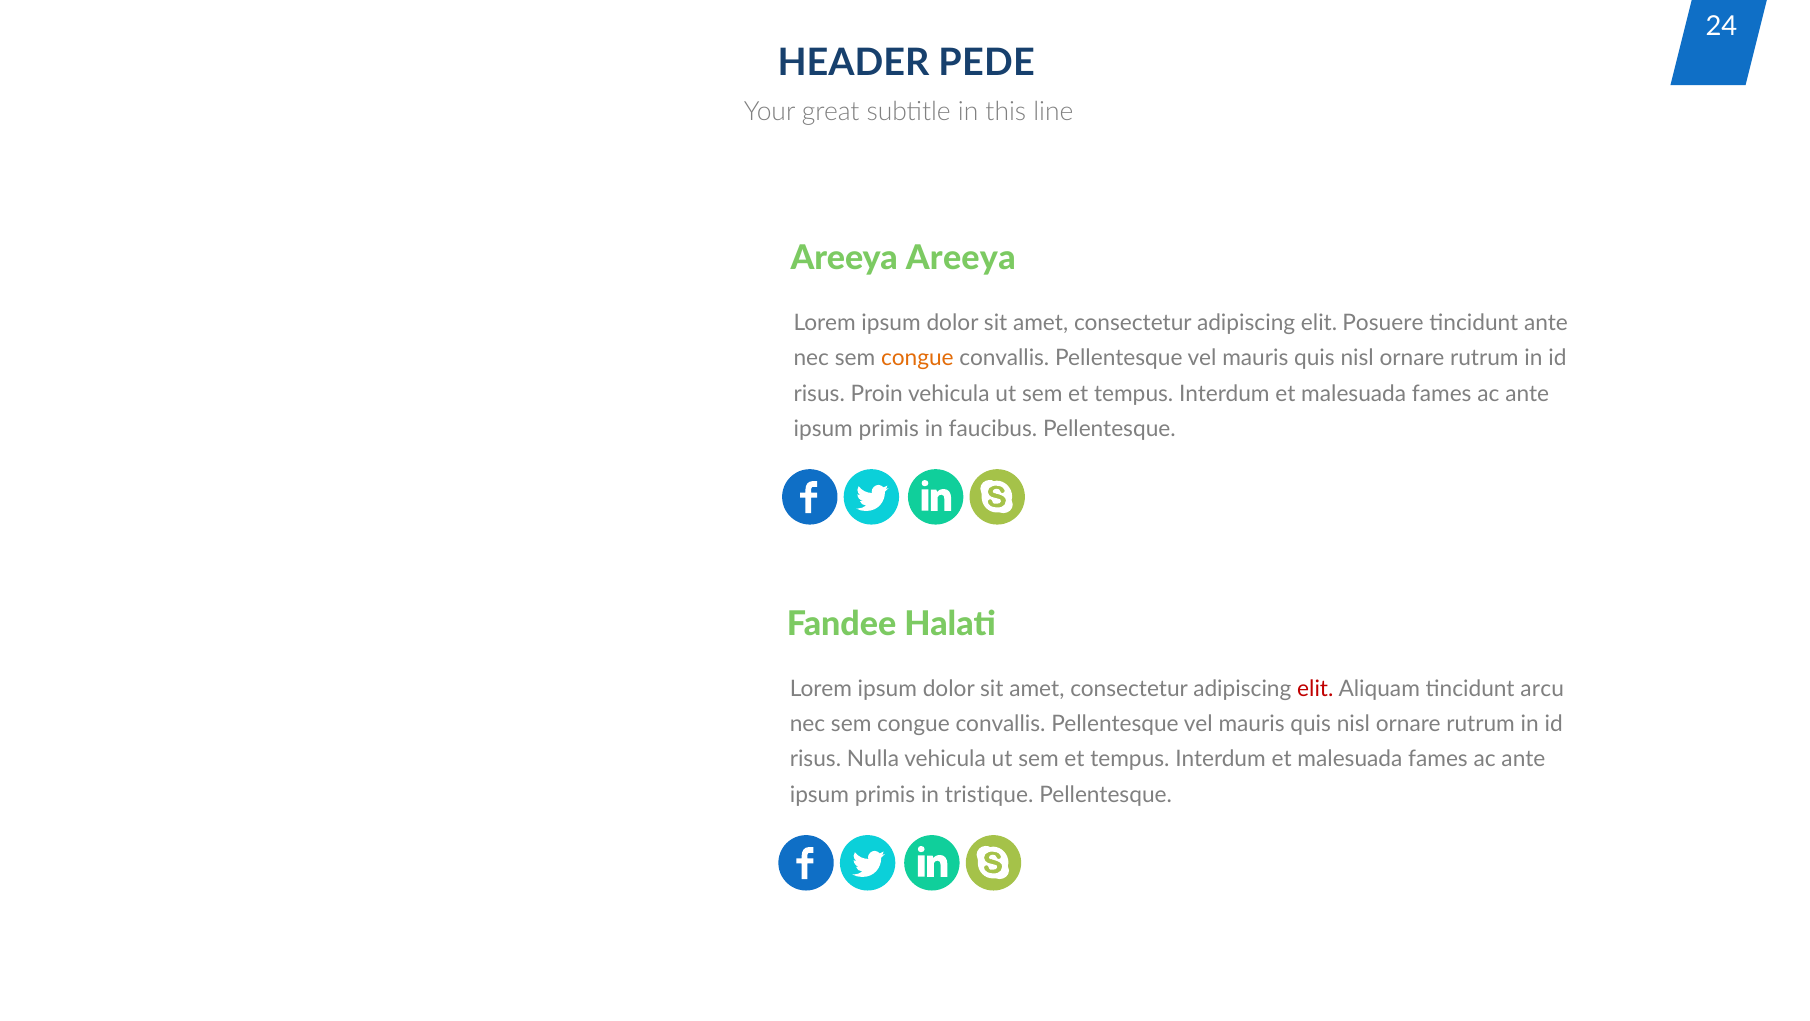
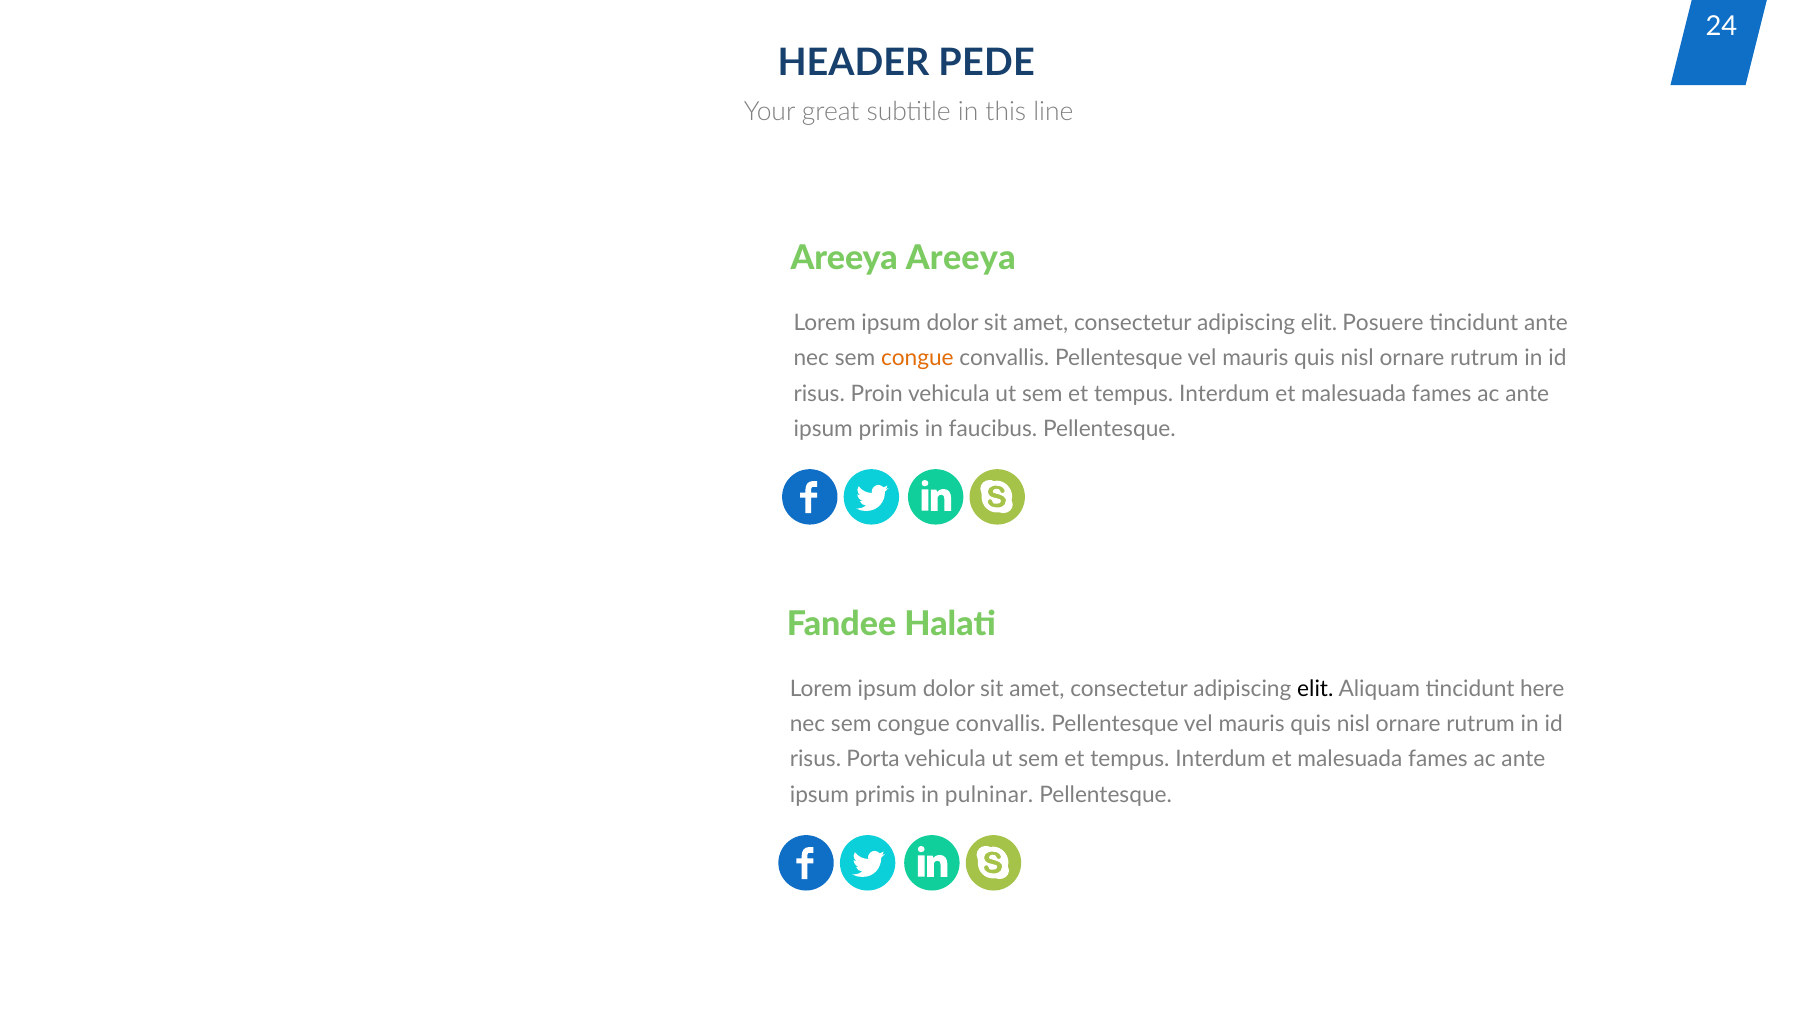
elit colour: red -> black (1315, 689)
arcu: arcu -> here (1542, 689)
Nulla: Nulla -> Porta (873, 759)
tristique: tristique -> pulninar (989, 795)
